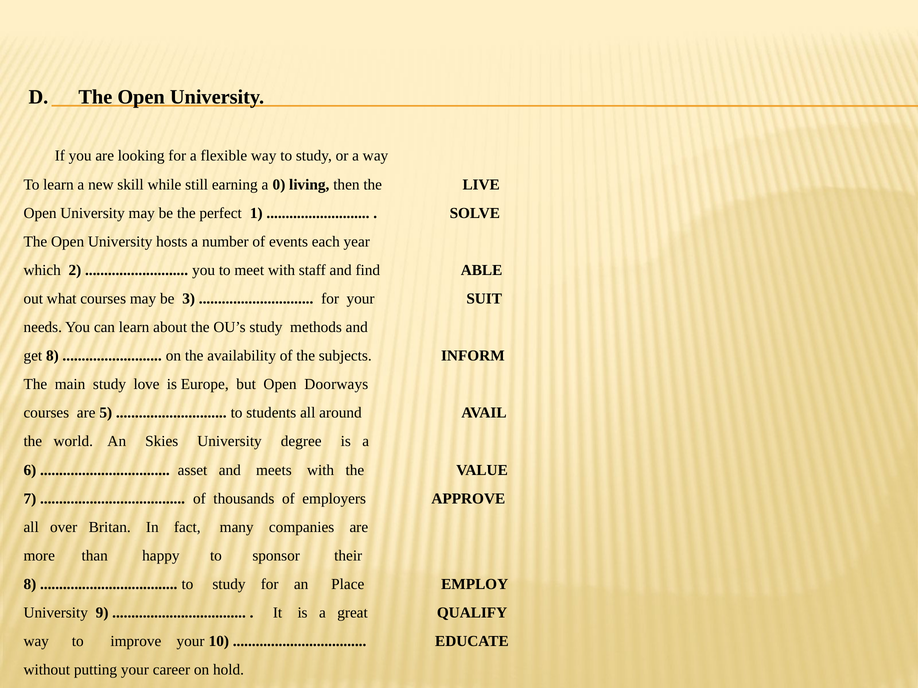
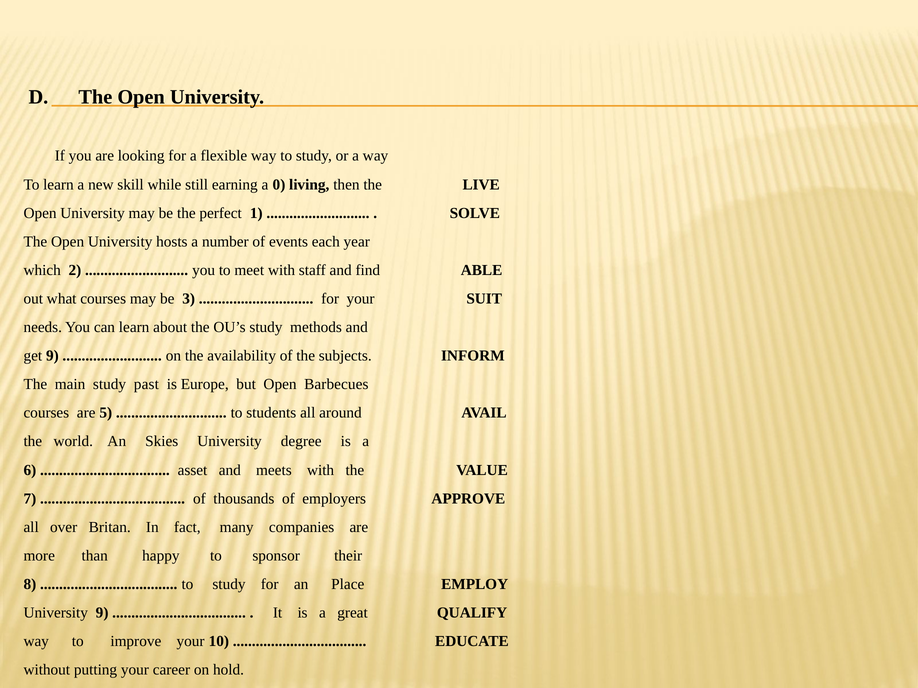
get 8: 8 -> 9 (52, 356)
love: love -> past (146, 385)
Doorways: Doorways -> Barbecues (336, 385)
